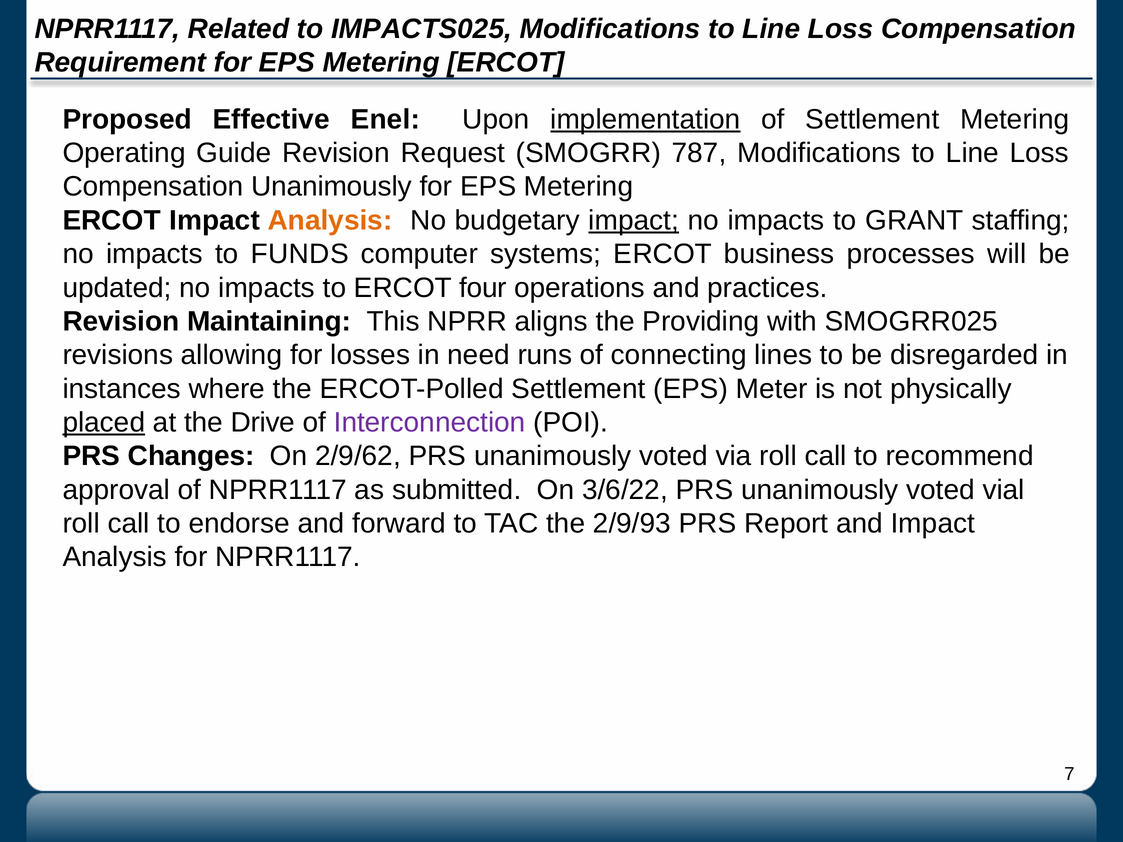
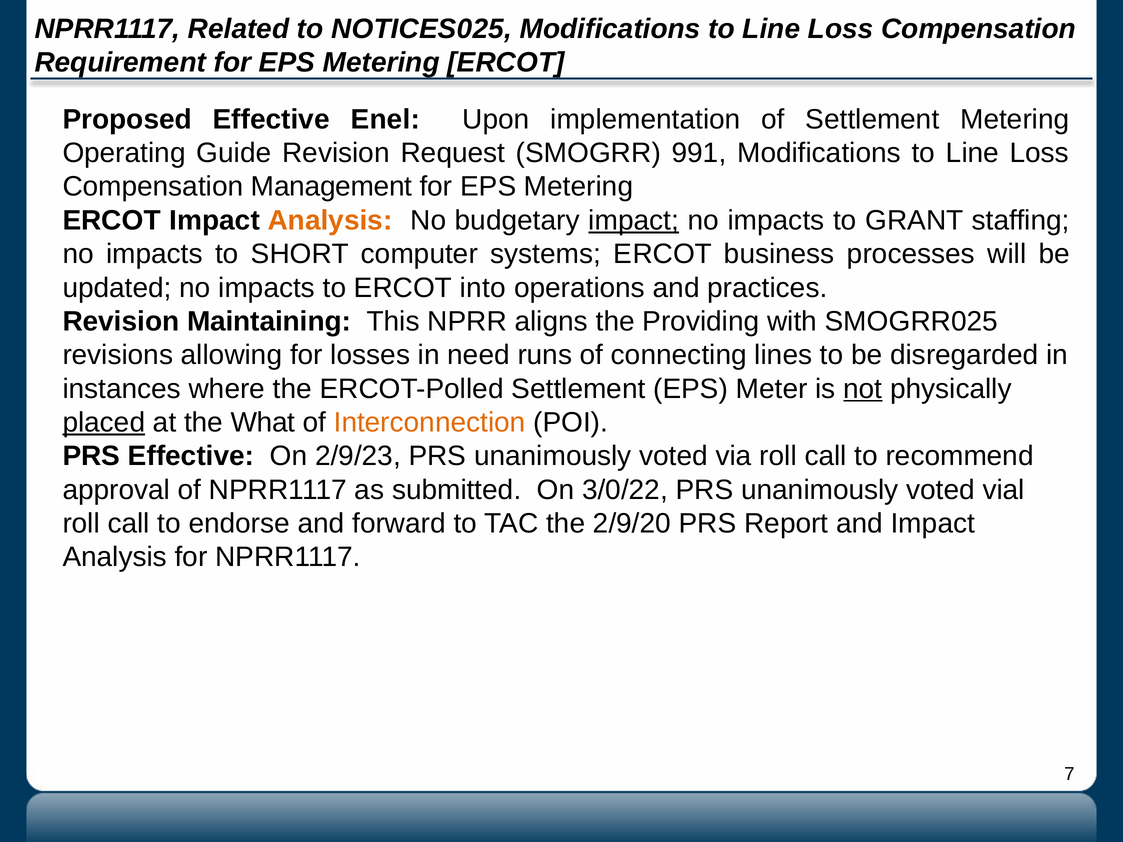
IMPACTS025: IMPACTS025 -> NOTICES025 (421, 29)
implementation underline: present -> none (645, 119)
787: 787 -> 991 (699, 153)
Compensation Unanimously: Unanimously -> Management (332, 187)
FUNDS: FUNDS -> SHORT (300, 254)
four: four -> into (483, 288)
not underline: none -> present (863, 389)
Drive: Drive -> What (263, 423)
Interconnection colour: purple -> orange (430, 423)
PRS Changes: Changes -> Effective (191, 456)
2/9/62: 2/9/62 -> 2/9/23 (358, 456)
3/6/22: 3/6/22 -> 3/0/22 (625, 490)
2/9/93: 2/9/93 -> 2/9/20 (632, 524)
